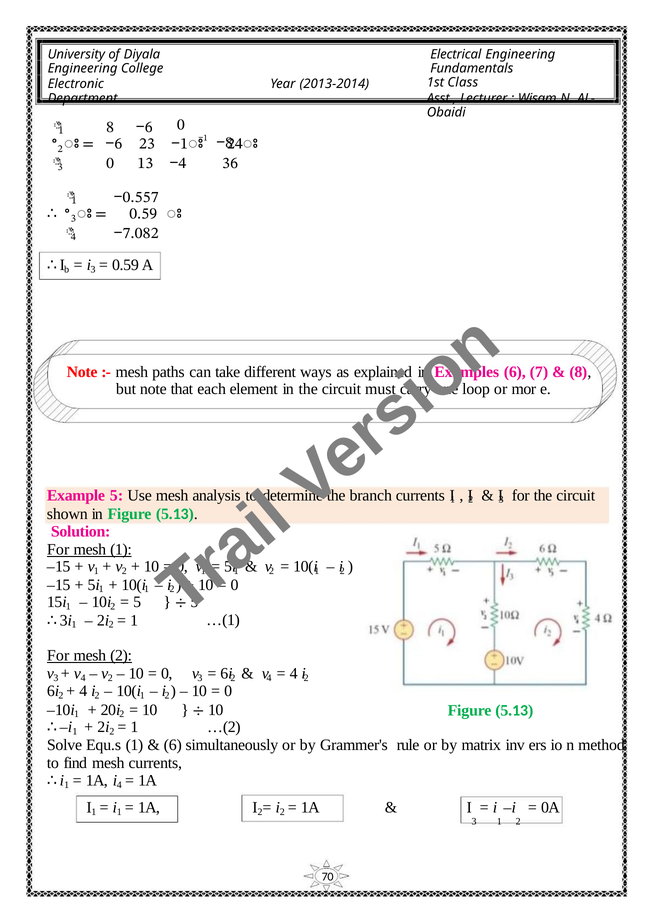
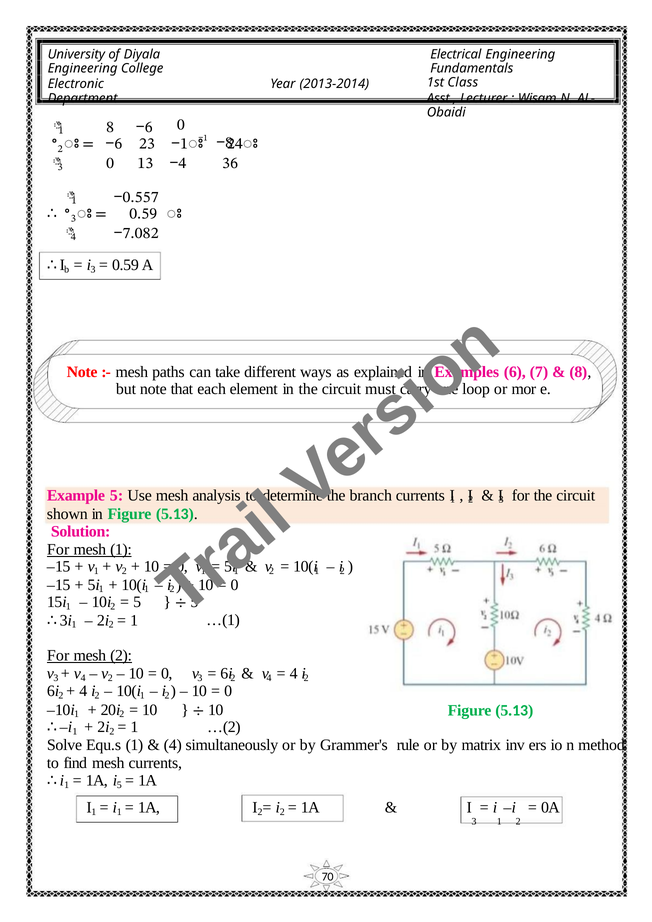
6: 6 -> 4 (173, 746)
1 4: 4 -> 5 (119, 785)
